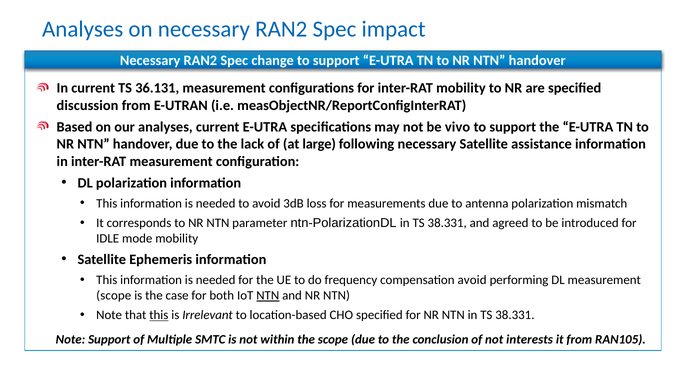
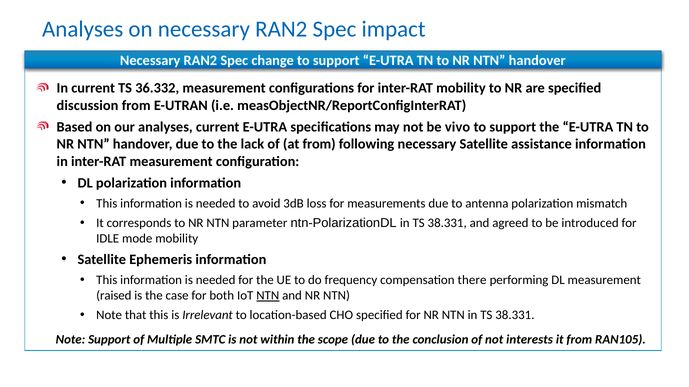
36.131: 36.131 -> 36.332 (157, 88)
at large: large -> from (319, 144)
compensation avoid: avoid -> there (472, 280)
scope: scope -> raised (114, 296)
this underline: present -> none (159, 316)
